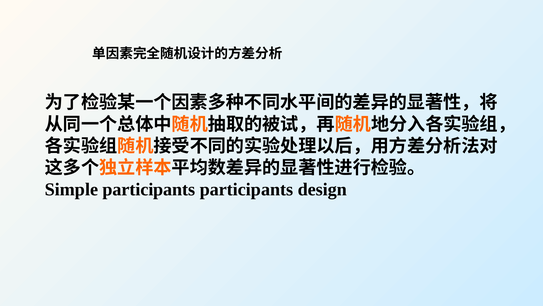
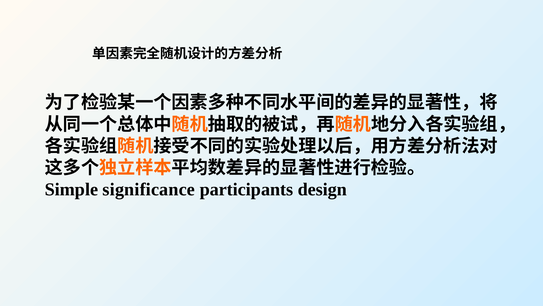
Simple participants: participants -> significance (149, 189)
